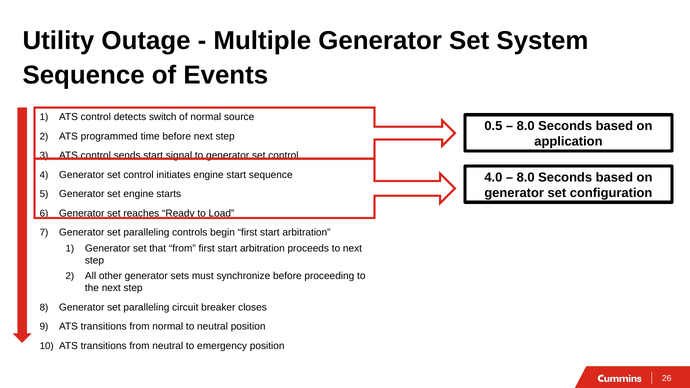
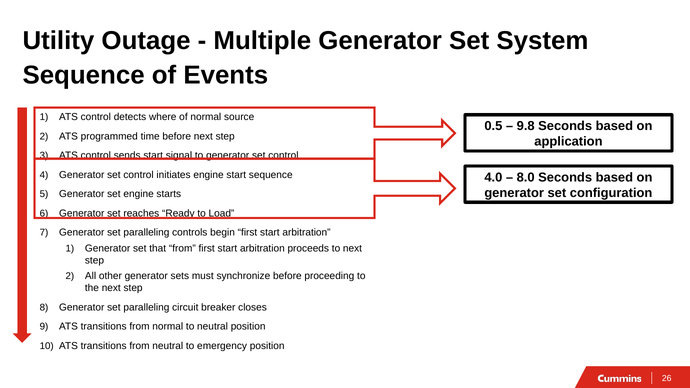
switch: switch -> where (163, 117)
8.0: 8.0 -> 9.8 (526, 126)
